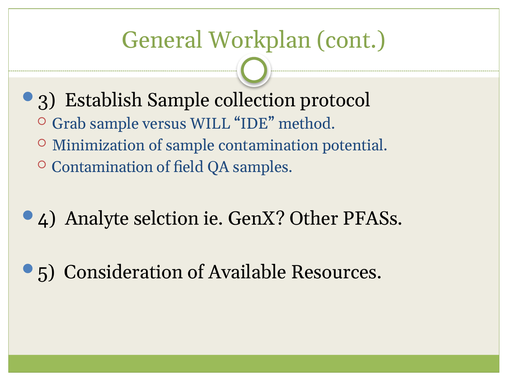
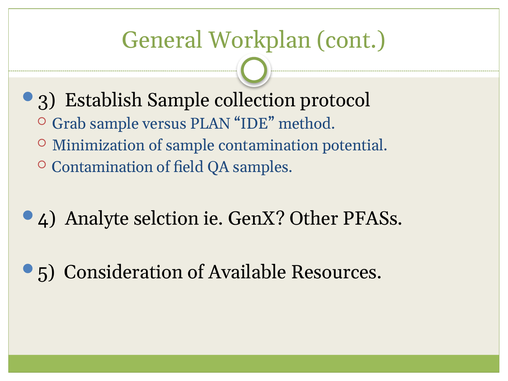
WILL: WILL -> PLAN (210, 124)
